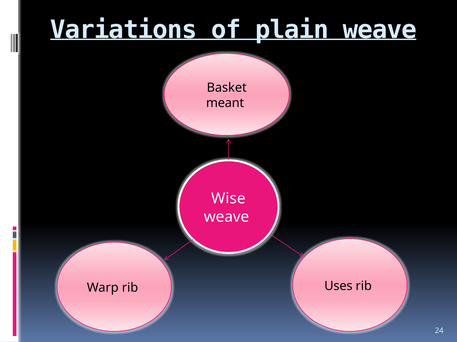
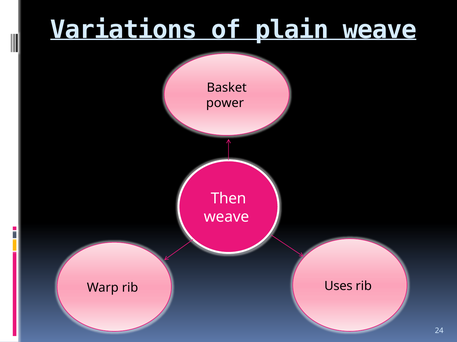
meant: meant -> power (225, 103)
Wise: Wise -> Then (229, 199)
